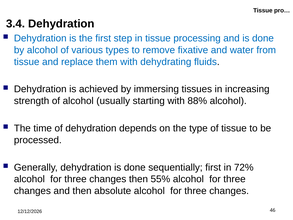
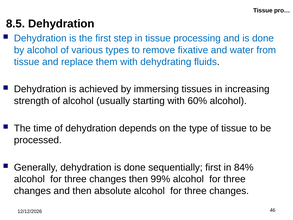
3.4: 3.4 -> 8.5 (16, 24)
88%: 88% -> 60% (197, 101)
72%: 72% -> 84% (244, 167)
55%: 55% -> 99% (160, 179)
